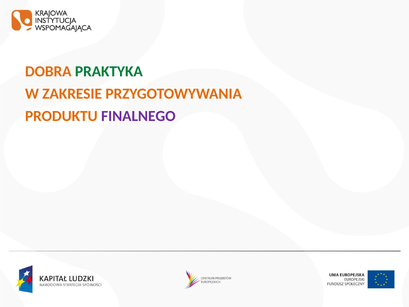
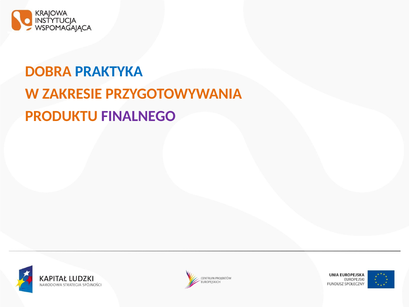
PRAKTYKA colour: green -> blue (109, 72)
